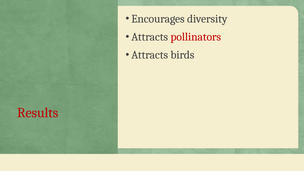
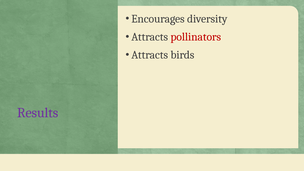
Results colour: red -> purple (38, 113)
